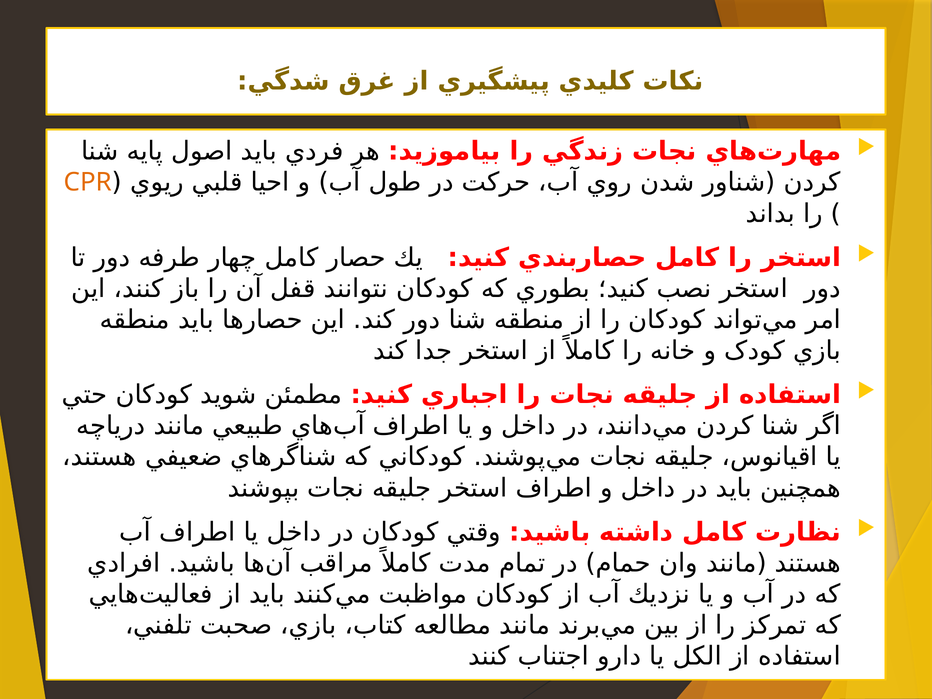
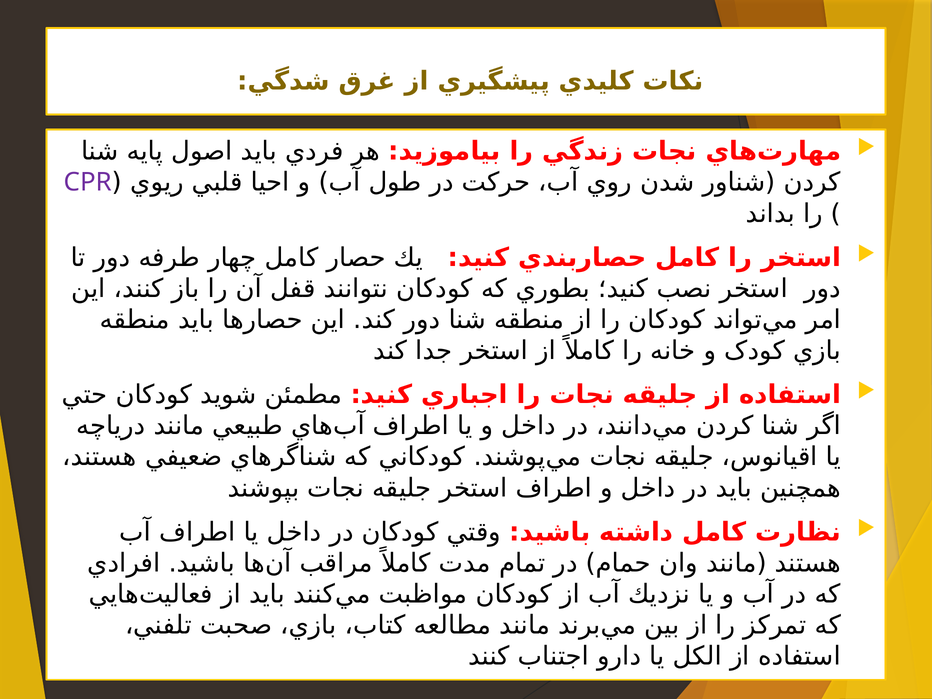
CPR colour: orange -> purple (88, 182)
